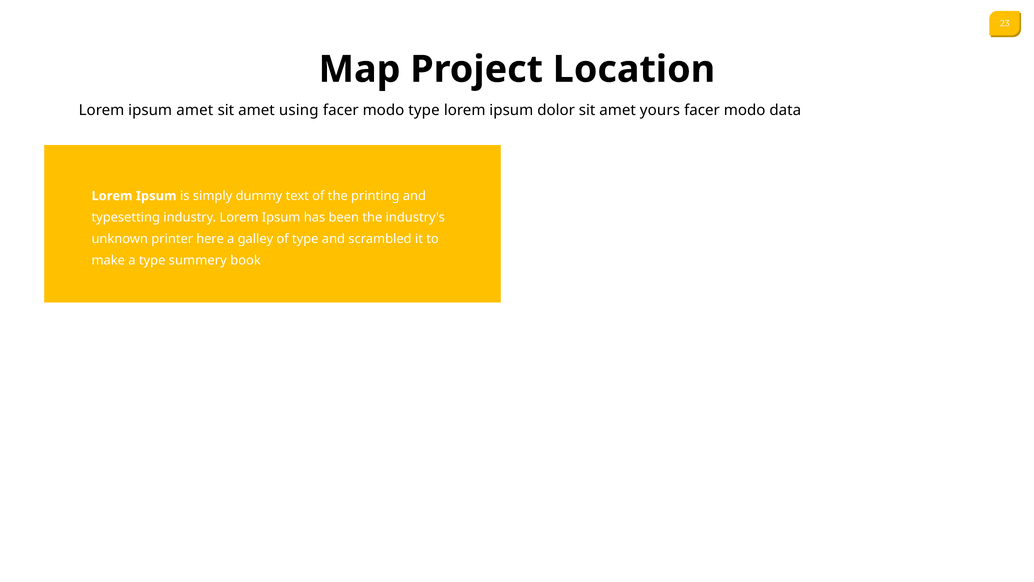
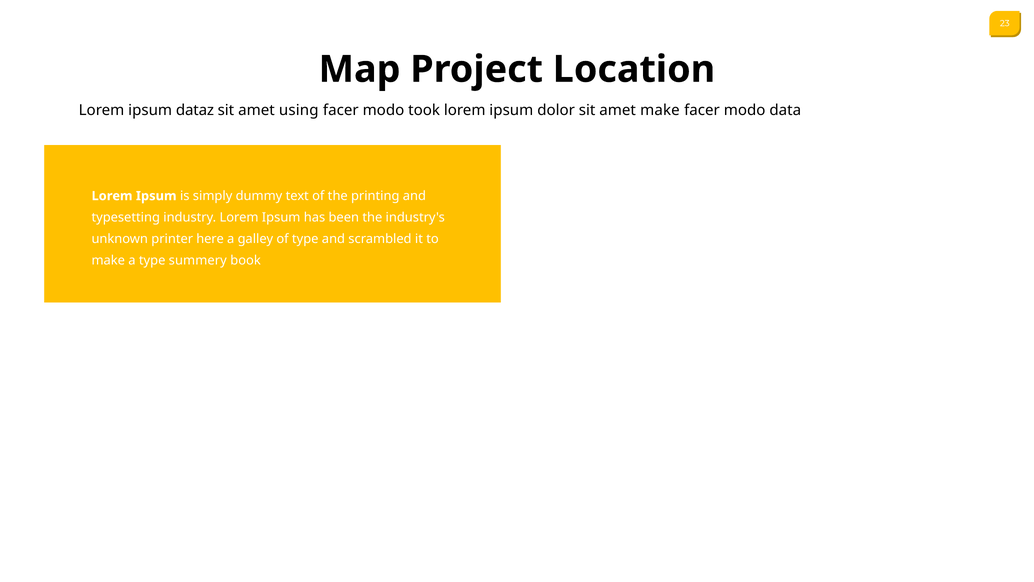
ipsum amet: amet -> dataz (195, 110)
modo type: type -> took (424, 110)
amet yours: yours -> make (660, 110)
